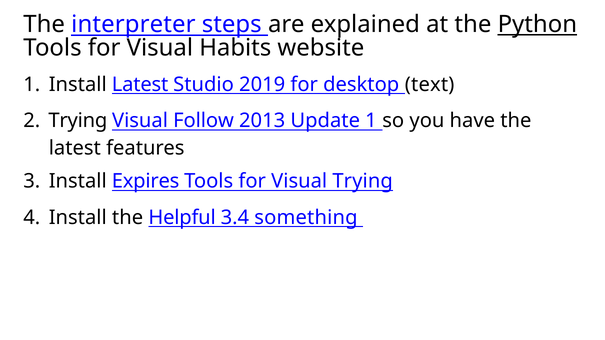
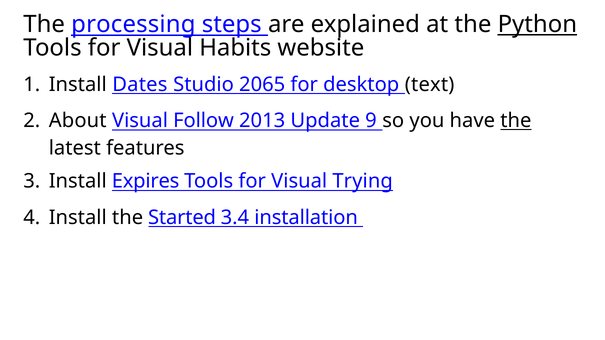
interpreter: interpreter -> processing (133, 24)
Install Latest: Latest -> Dates (140, 85)
2019: 2019 -> 2065 (262, 85)
Trying: Trying -> About (78, 121)
Update 1: 1 -> 9 (371, 121)
the underline: none -> present (516, 121)
Helpful: Helpful -> Started (182, 218)
something: something -> installation (306, 218)
